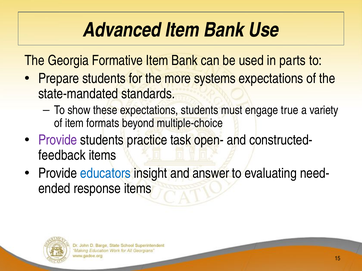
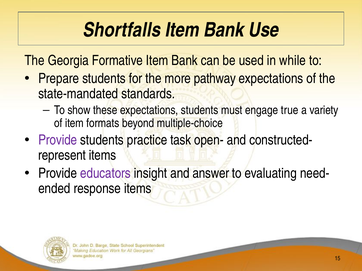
Advanced: Advanced -> Shortfalls (122, 30)
parts: parts -> while (293, 61)
systems: systems -> pathway (215, 79)
feedback: feedback -> represent (62, 156)
educators colour: blue -> purple (106, 174)
